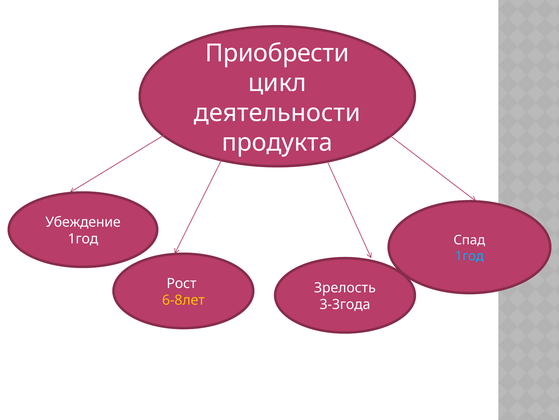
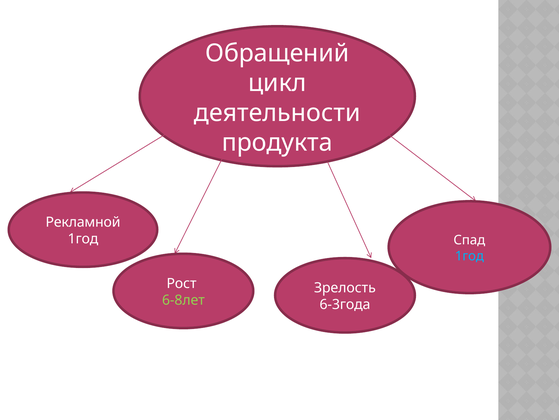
Приобрести: Приобрести -> Обращений (277, 53)
Убеждение: Убеждение -> Рекламной (83, 222)
6-8лет colour: yellow -> light green (183, 300)
3-3года: 3-3года -> 6-3года (345, 304)
